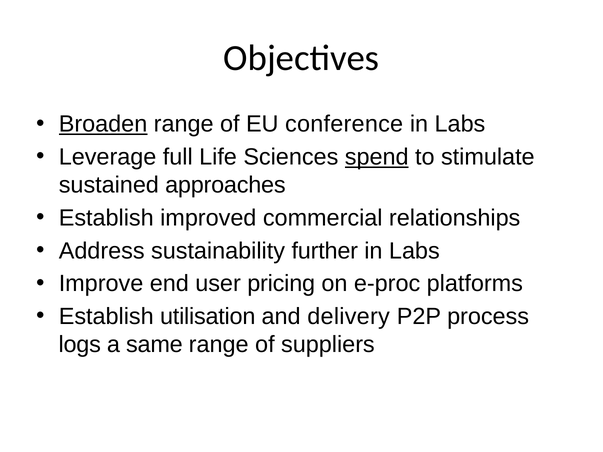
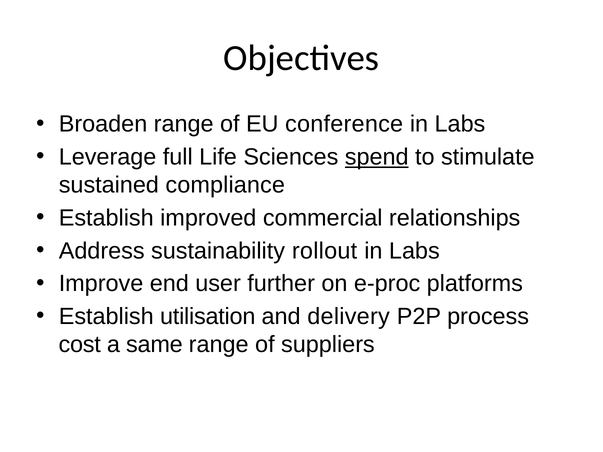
Broaden underline: present -> none (103, 124)
approaches: approaches -> compliance (225, 185)
further: further -> rollout (325, 251)
pricing: pricing -> further (281, 284)
logs: logs -> cost (80, 345)
